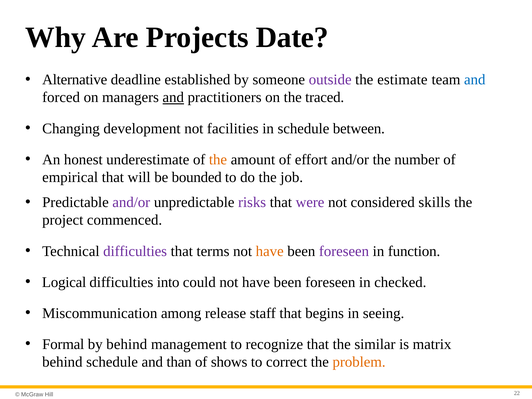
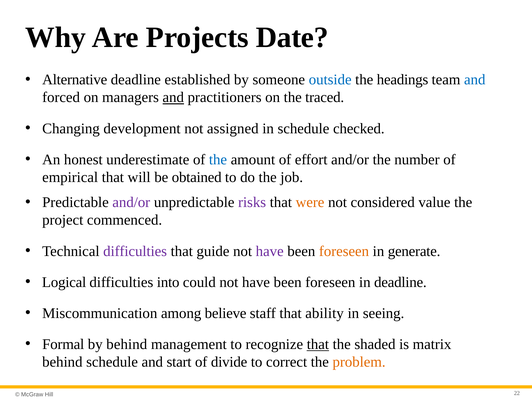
outside colour: purple -> blue (330, 80)
estimate: estimate -> headings (403, 80)
facilities: facilities -> assigned (233, 128)
between: between -> checked (359, 128)
the colour: orange -> blue (218, 159)
bounded: bounded -> obtained (197, 177)
were colour: purple -> orange (310, 202)
skills: skills -> value (434, 202)
terms: terms -> guide (213, 251)
have colour: orange -> purple (270, 251)
foreseen colour: purple -> orange (344, 251)
function: function -> generate (414, 251)
in checked: checked -> deadline (400, 282)
release: release -> believe (226, 313)
begins: begins -> ability (325, 313)
that underline: none -> present (318, 344)
similar: similar -> shaded (375, 344)
than: than -> start (179, 362)
shows: shows -> divide (229, 362)
